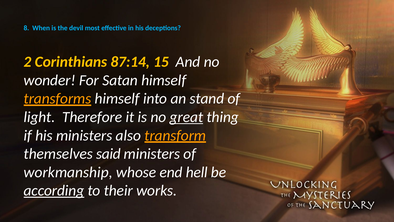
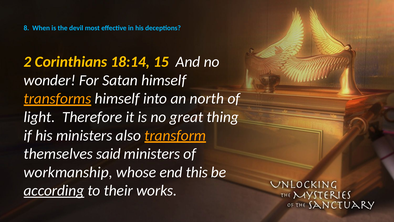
87:14: 87:14 -> 18:14 (130, 62)
stand: stand -> north (207, 99)
great underline: present -> none (186, 117)
hell: hell -> this (197, 172)
